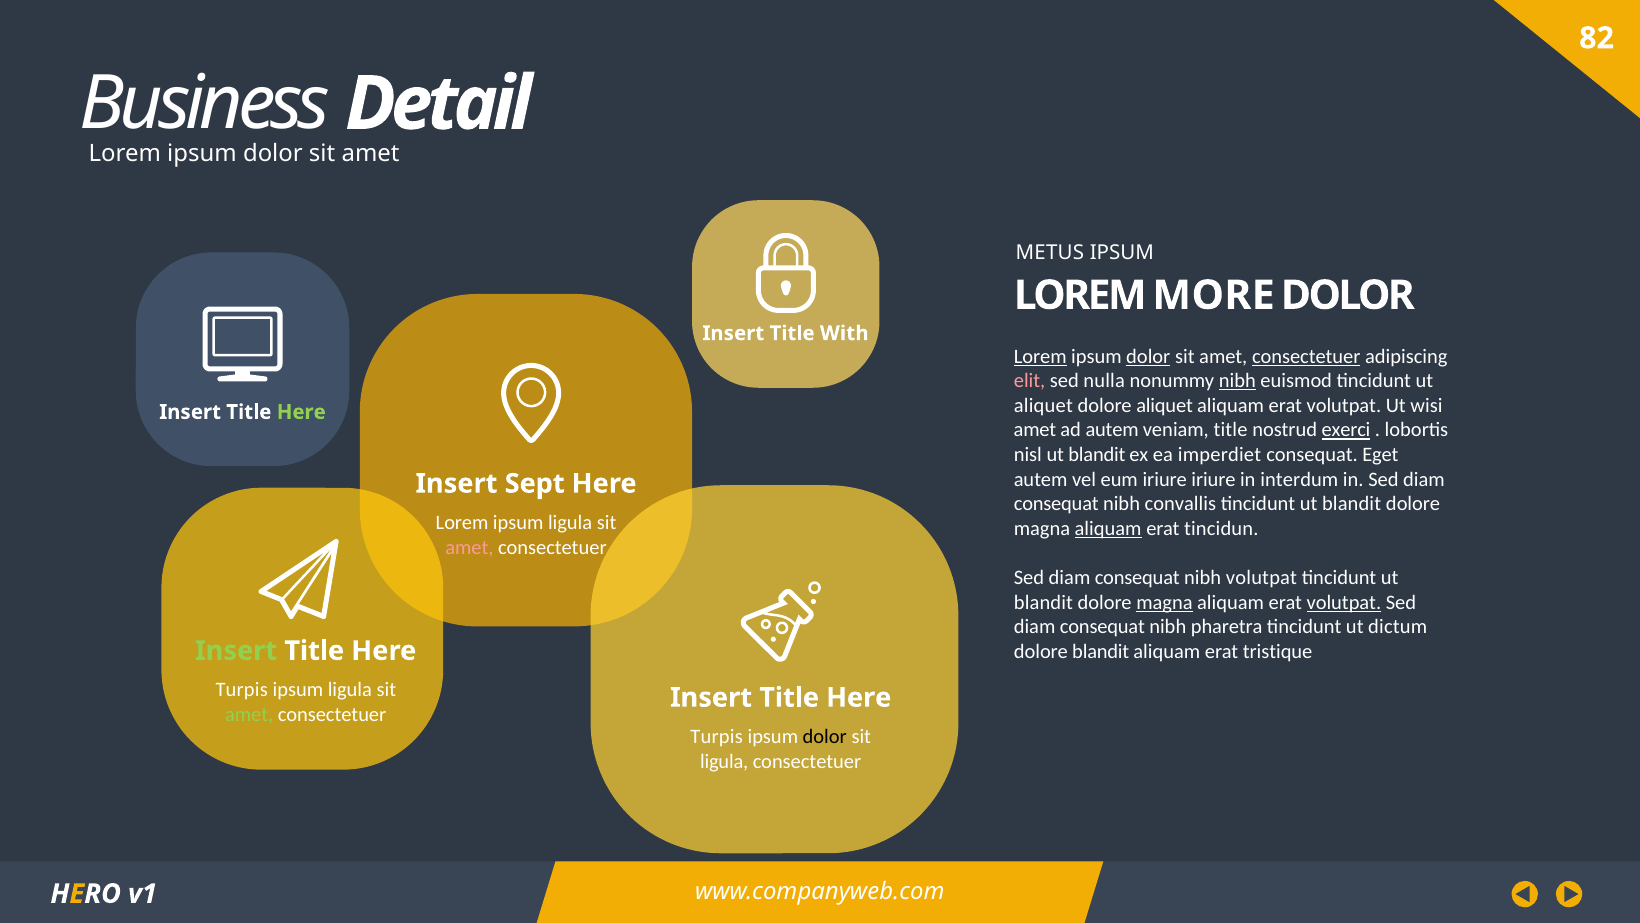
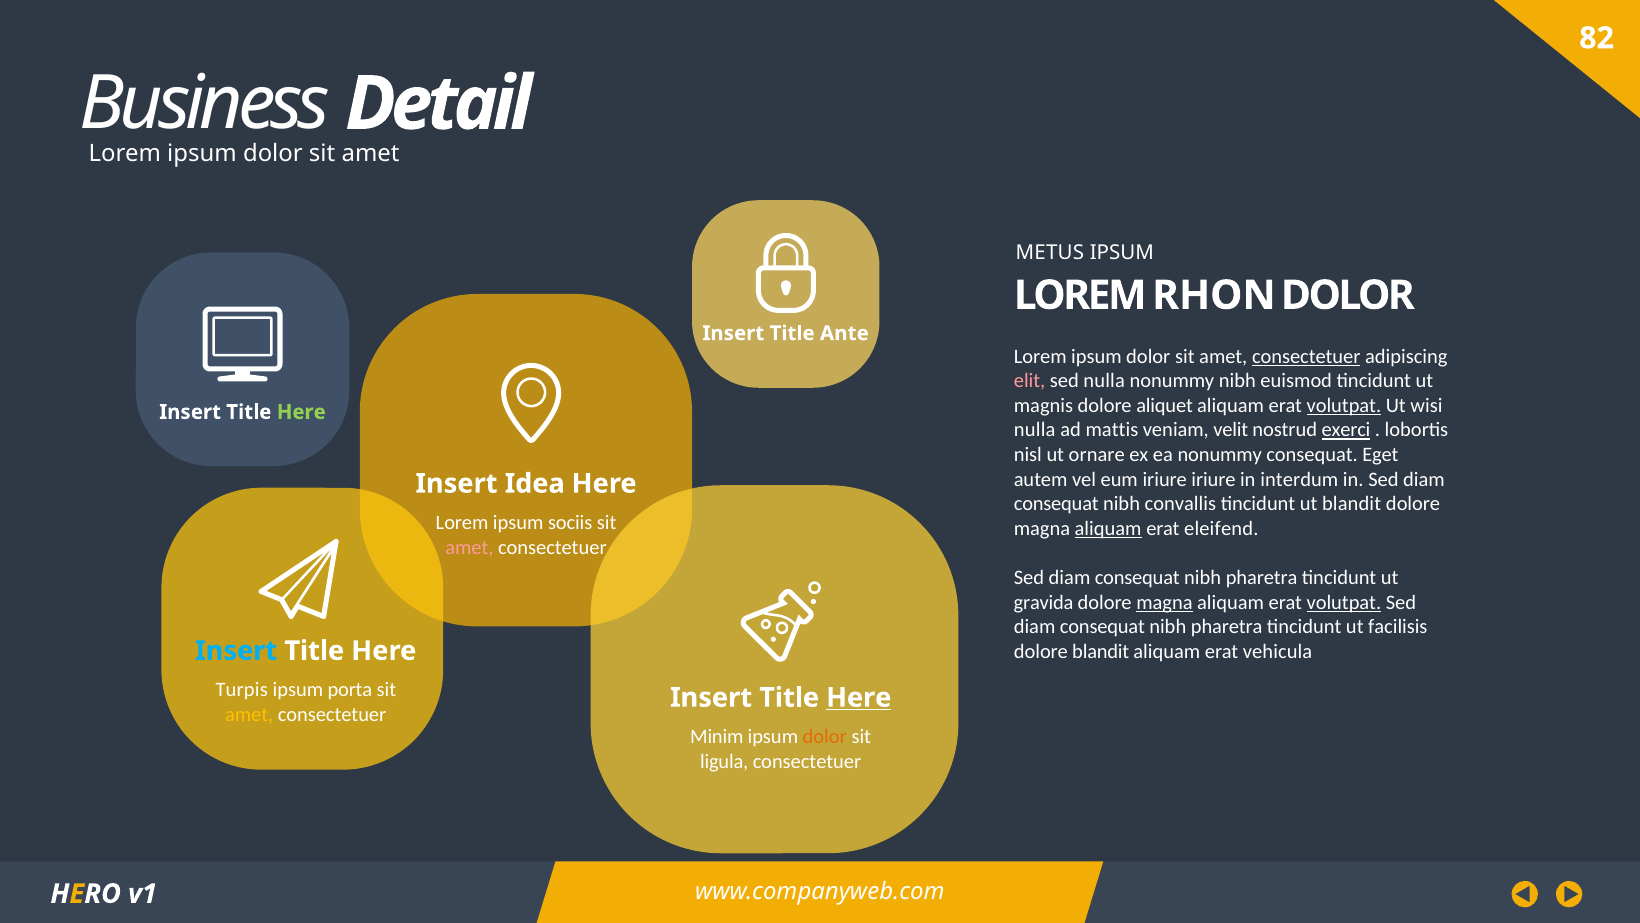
MORE: MORE -> RHON (1214, 295)
With: With -> Ante (844, 333)
Lorem underline: present -> none (1040, 356)
dolor underline: present -> none (1148, 356)
nibh underline: present -> none (1237, 381)
aliquet: aliquet -> magnis (1043, 405)
volutpat underline: none -> present (1344, 405)
amet: amet -> nulla (1035, 430)
ad autem: autem -> mattis (1112, 430)
veniam title: title -> velit (1231, 430)
nisl ut blandit: blandit -> ornare (1097, 455)
ea imperdiet: imperdiet -> nonummy (1220, 455)
Sept: Sept -> Idea (535, 483)
ligula: ligula -> sociis (570, 523)
tincidun: tincidun -> eleifend (1221, 528)
volutpat: volutpat -> pharetra (1262, 578)
blandit: blandit -> gravida (1044, 602)
dictum: dictum -> facilisis (1398, 627)
tristique: tristique -> vehicula (1278, 651)
Insert colour: light green -> light blue (236, 650)
ligula: ligula -> porta (350, 690)
Here underline: none -> present (859, 697)
amet colour: light green -> yellow (249, 714)
Turpis: Turpis -> Minim (717, 737)
dolor colour: black -> orange (825, 737)
